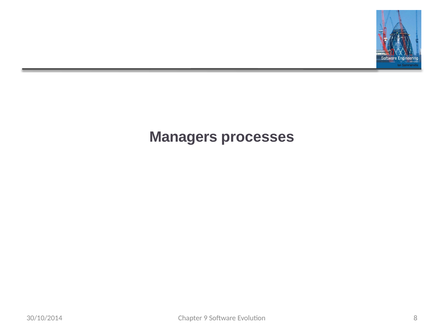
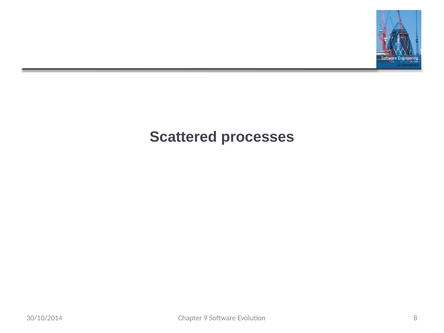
Managers: Managers -> Scattered (183, 137)
